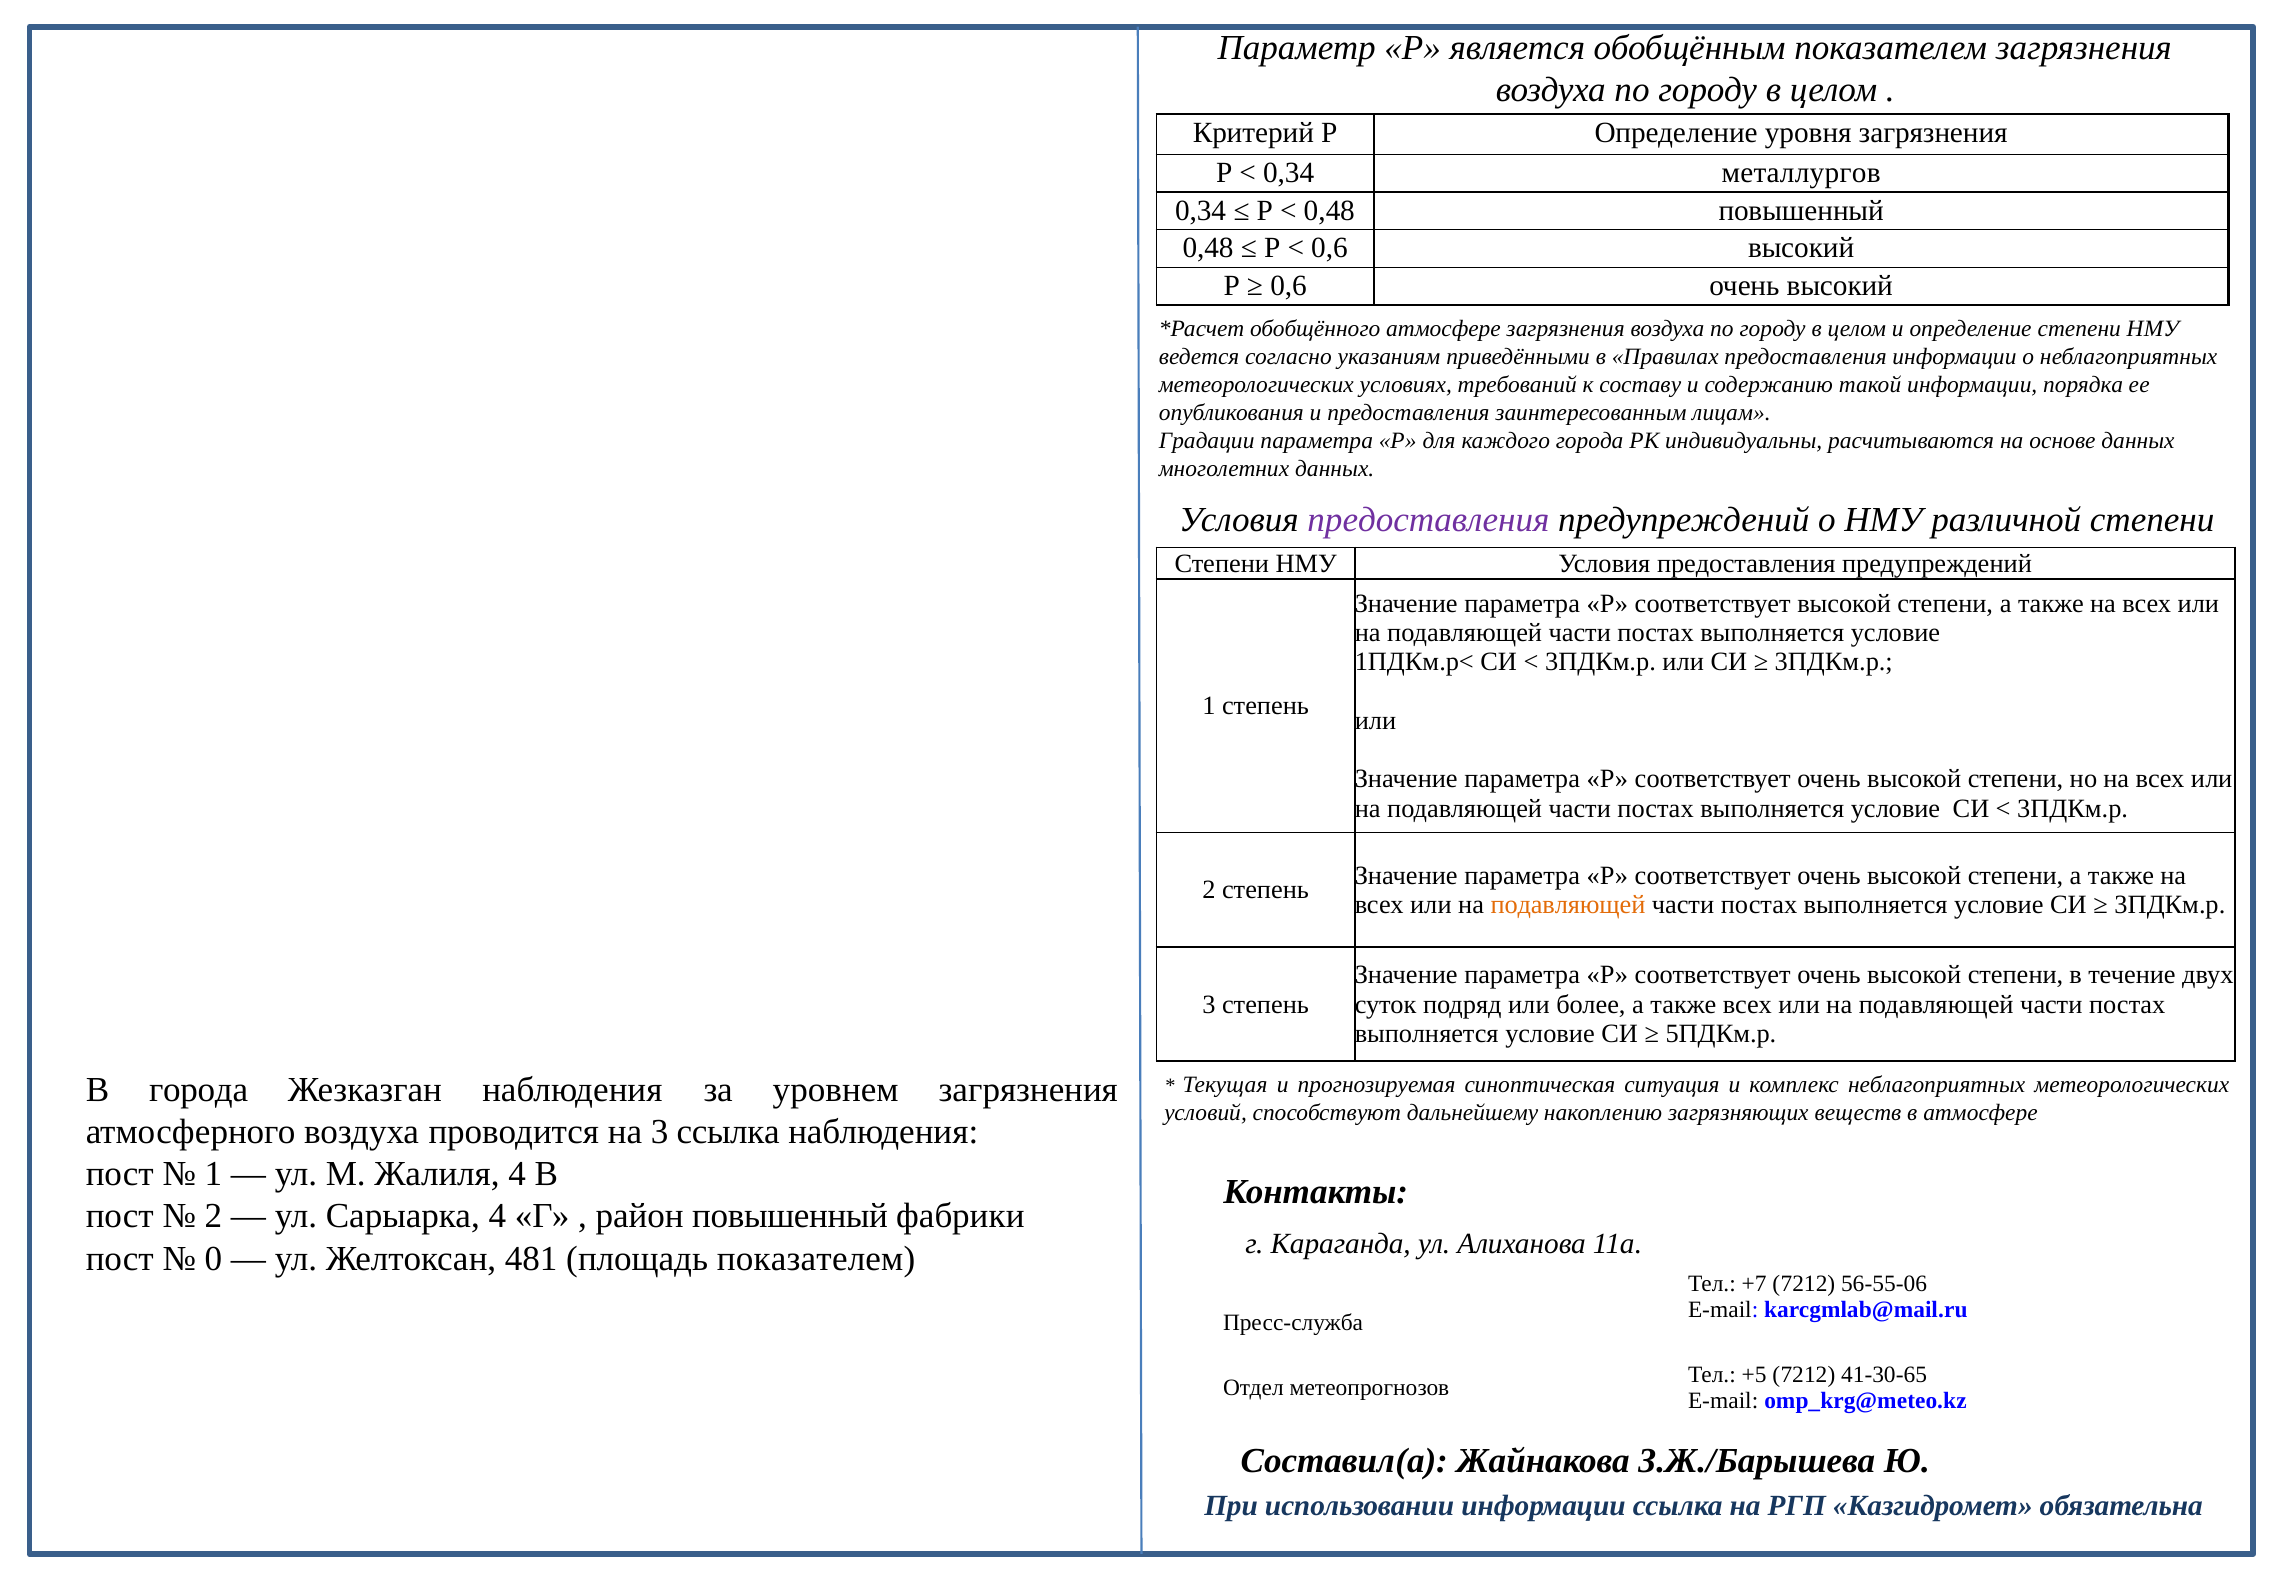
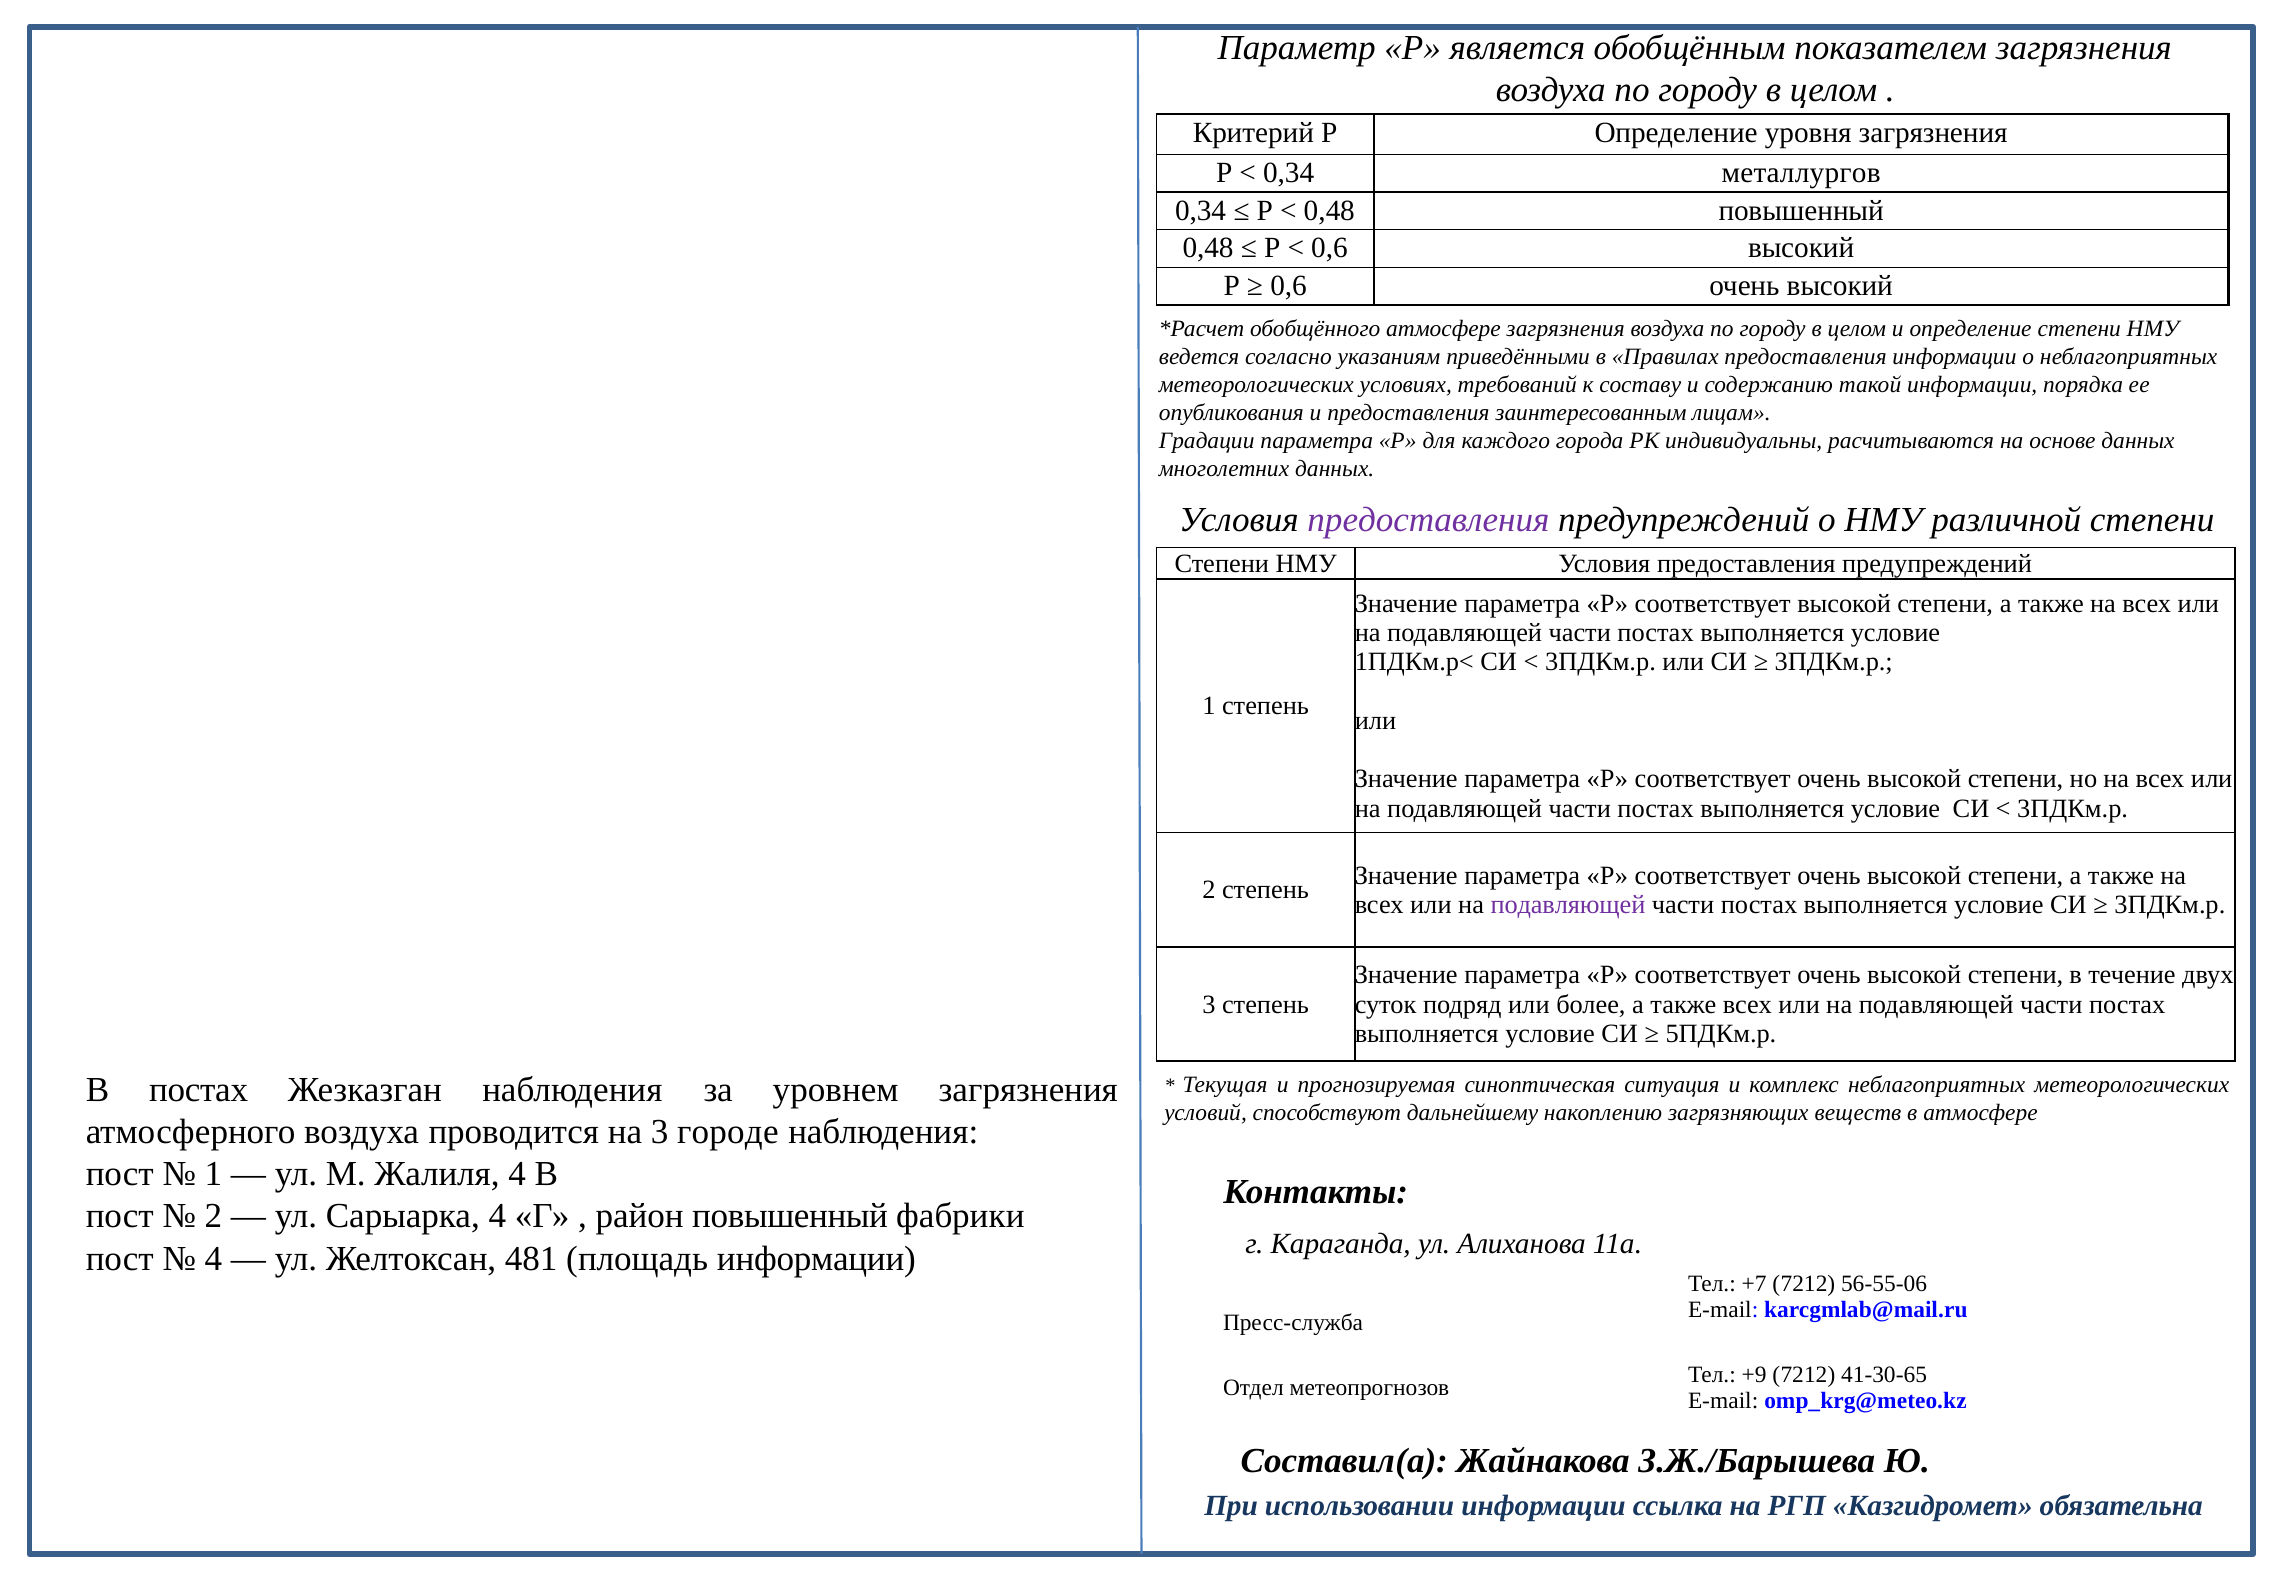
подавляющей colour: orange -> purple (1568, 904)
В города: города -> постах (199, 1090)
3 ссылка: ссылка -> городе (728, 1132)
0: 0 -> 4 (213, 1258)
площадь показателем: показателем -> информации (816, 1258)
+5: +5 -> +9 (1754, 1375)
